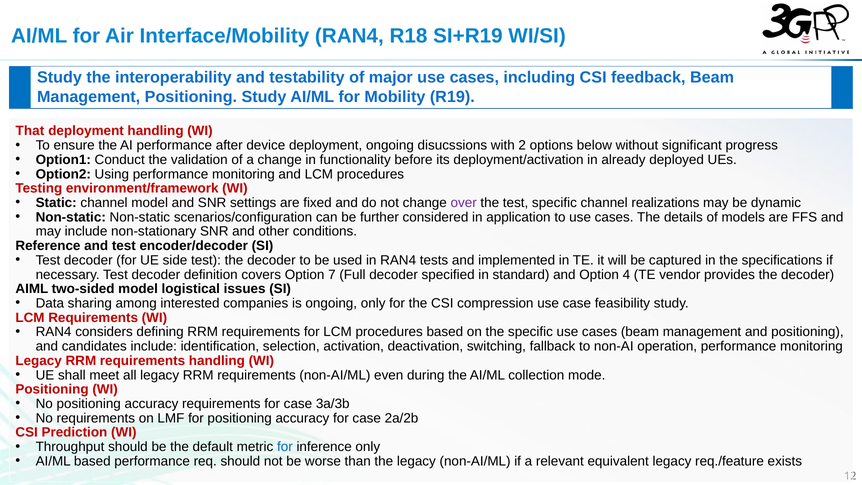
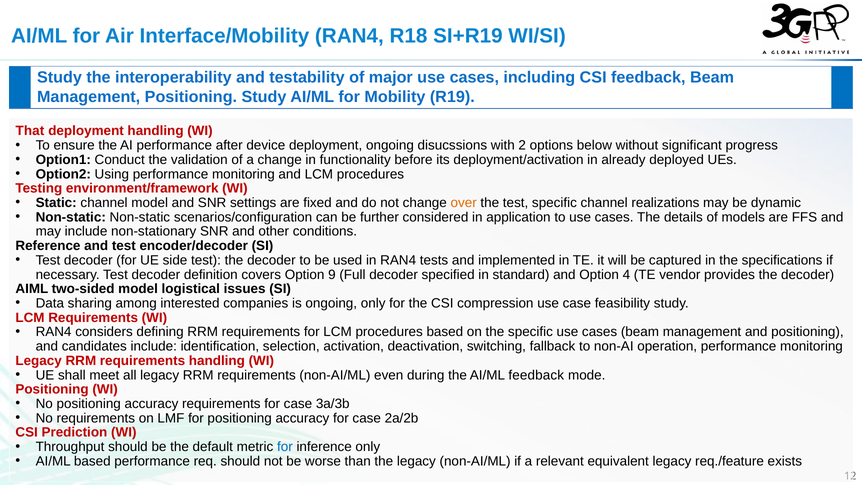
over colour: purple -> orange (464, 203)
7: 7 -> 9 (332, 275)
AI/ML collection: collection -> feedback (536, 375)
